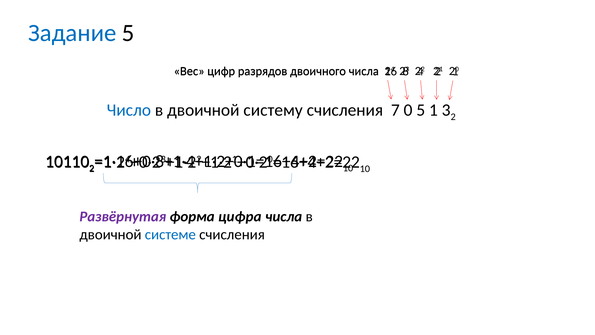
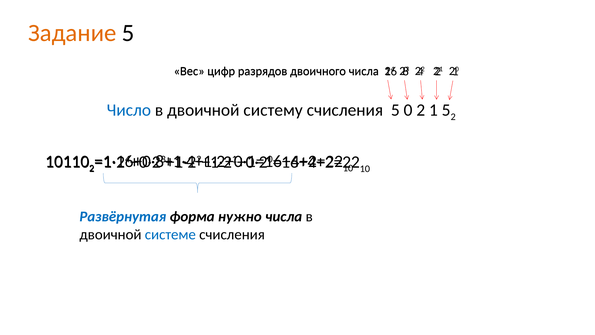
Задание colour: blue -> orange (72, 33)
счисления 7: 7 -> 5 (395, 110)
0 5: 5 -> 2 (421, 110)
1 3: 3 -> 5 (446, 110)
Развёрнутая colour: purple -> blue (123, 216)
цифра: цифра -> нужно (240, 216)
